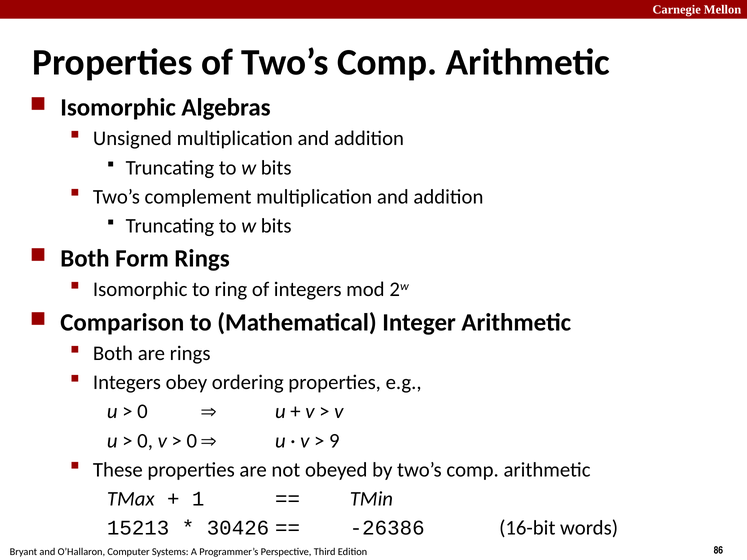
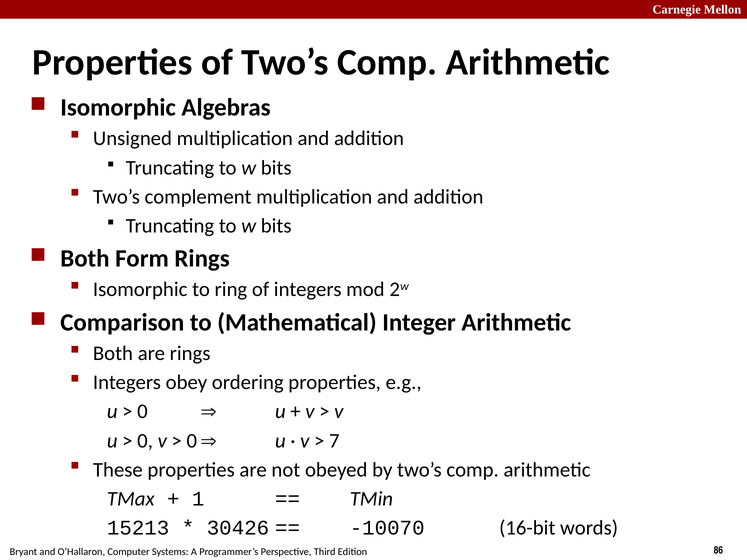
9: 9 -> 7 (334, 441)
-26386: -26386 -> -10070 (387, 528)
